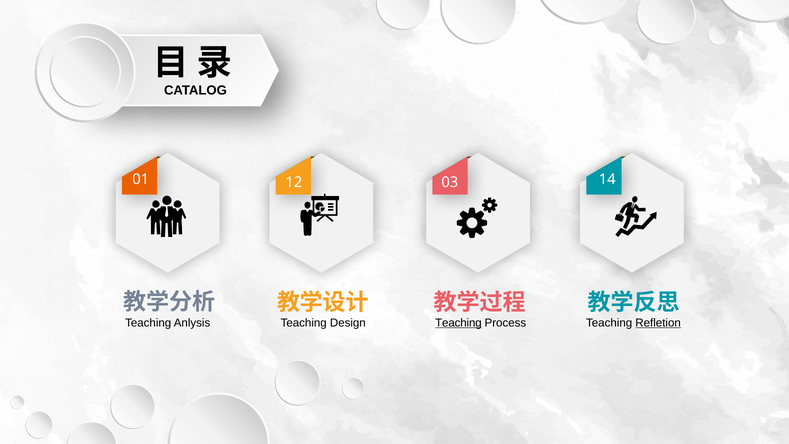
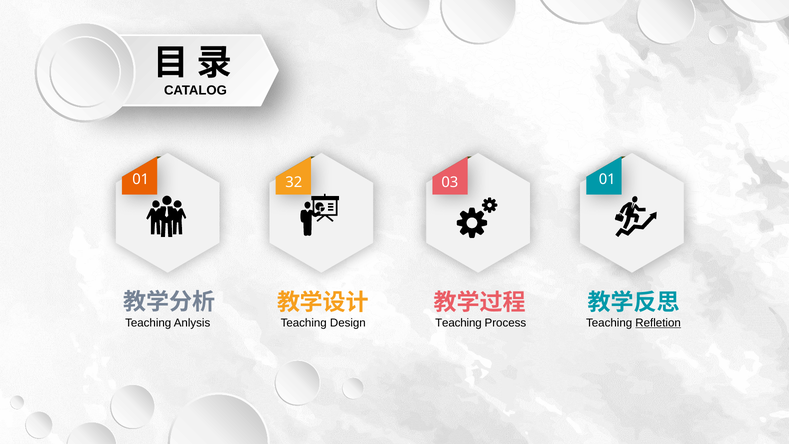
12: 12 -> 32 (294, 182)
03 14: 14 -> 01 (607, 179)
Teaching underline: present -> none (458, 323)
